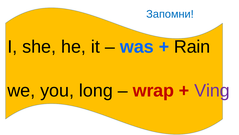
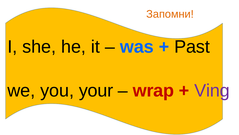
Запомни colour: blue -> orange (170, 14)
Rain: Rain -> Past (192, 47)
long: long -> your (96, 90)
